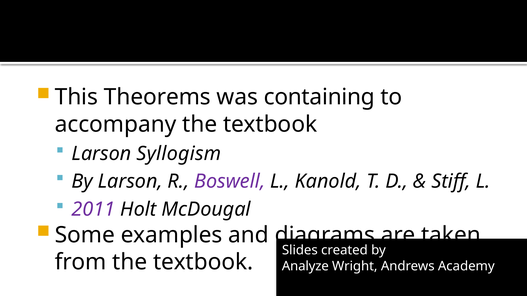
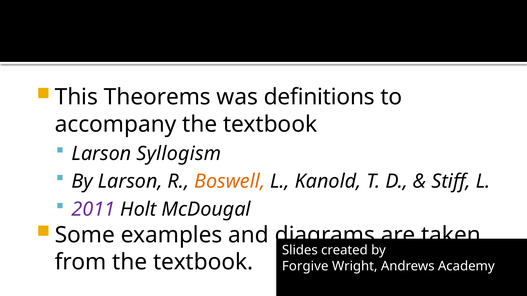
containing: containing -> definitions (319, 97)
Boswell colour: purple -> orange (230, 182)
Analyze: Analyze -> Forgive (305, 266)
